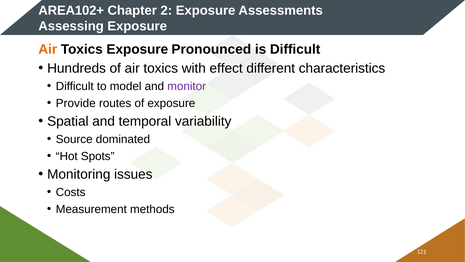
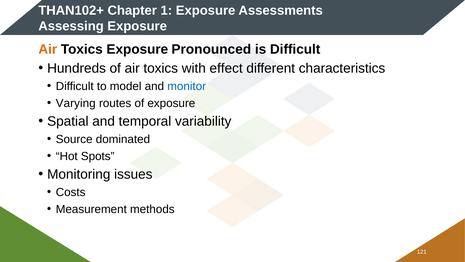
AREA102+: AREA102+ -> THAN102+ (71, 10)
2: 2 -> 1 (166, 10)
monitor colour: purple -> blue (187, 86)
Provide: Provide -> Varying (76, 103)
